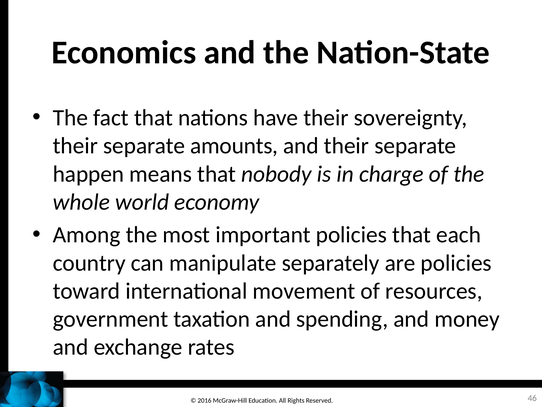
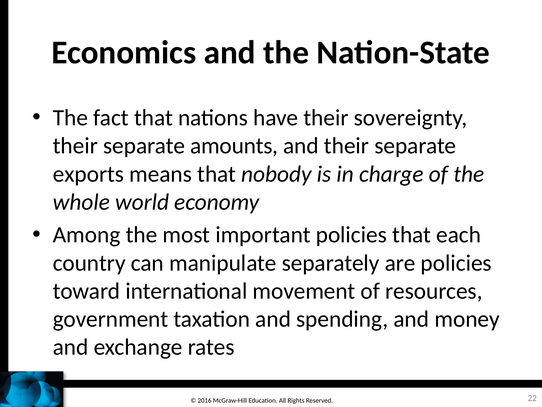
happen: happen -> exports (88, 174)
46: 46 -> 22 (532, 398)
